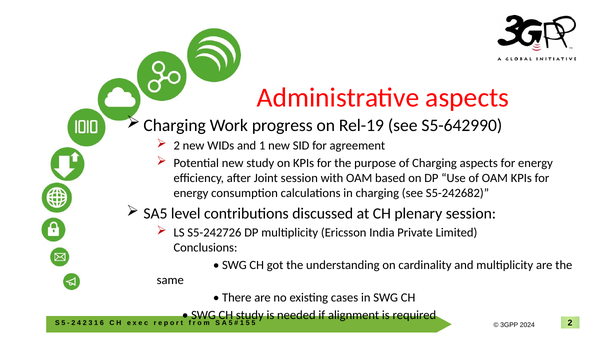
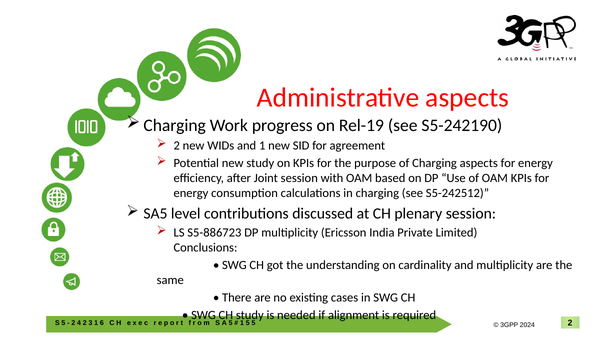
S5-642990: S5-642990 -> S5-242190 (462, 126)
S5-242682: S5-242682 -> S5-242512 (457, 193)
S5-242726: S5-242726 -> S5-886723 (214, 233)
